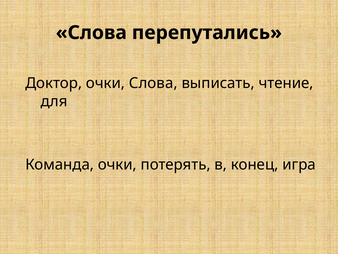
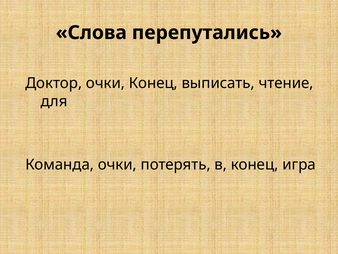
очки Слова: Слова -> Конец (153, 83)
